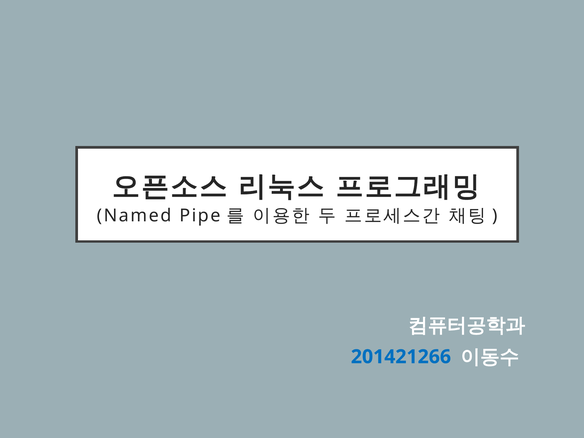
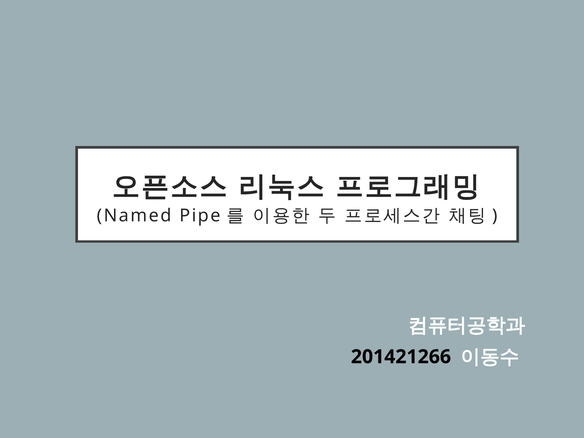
201421266 colour: blue -> black (401, 357)
